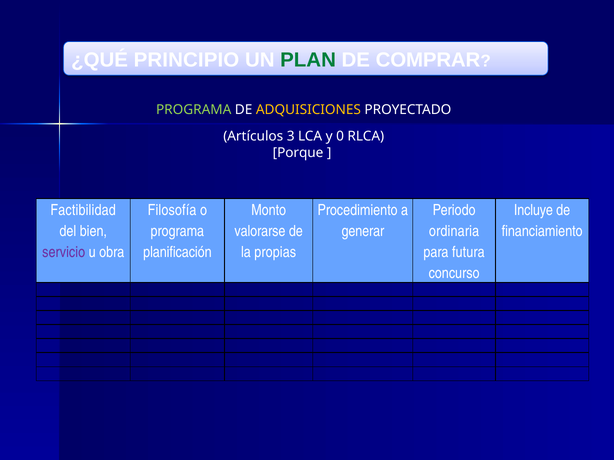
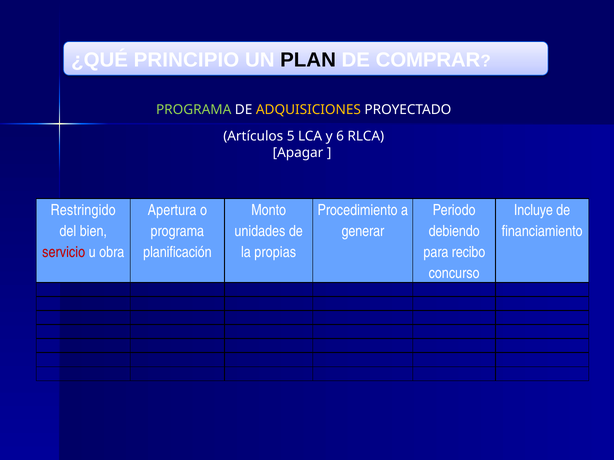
PLAN colour: green -> black (308, 60)
3: 3 -> 5 (291, 137)
0: 0 -> 6 (340, 137)
Porque: Porque -> Apagar (298, 153)
Factibilidad: Factibilidad -> Restringido (83, 210)
Filosofía: Filosofía -> Apertura (172, 210)
valorarse: valorarse -> unidades (260, 231)
ordinaria: ordinaria -> debiendo (454, 231)
servicio colour: purple -> red (64, 252)
futura: futura -> recibo (469, 252)
